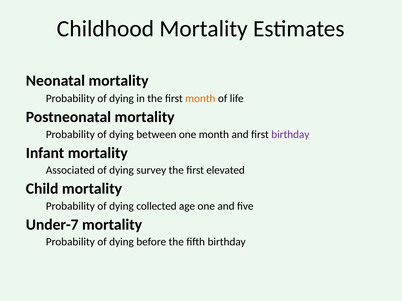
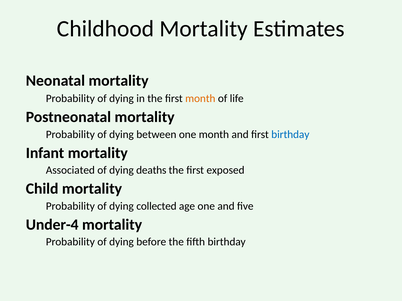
birthday colour: purple -> blue (290, 135)
survey: survey -> deaths (151, 170)
elevated: elevated -> exposed (225, 170)
Under-7: Under-7 -> Under-4 (52, 225)
